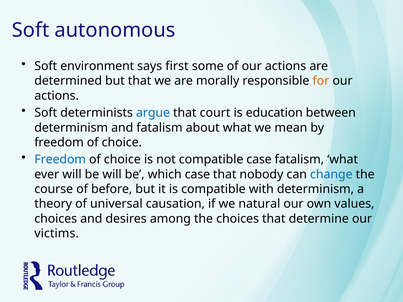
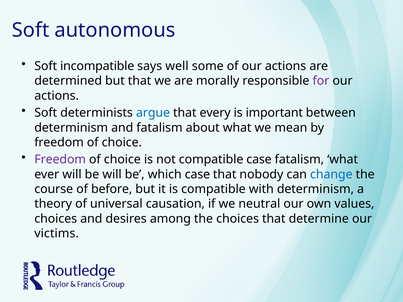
environment: environment -> incompatible (97, 66)
first: first -> well (177, 66)
for colour: orange -> purple (321, 81)
court: court -> every (215, 113)
education: education -> important (274, 113)
Freedom colour: blue -> purple (60, 160)
natural: natural -> neutral (259, 204)
